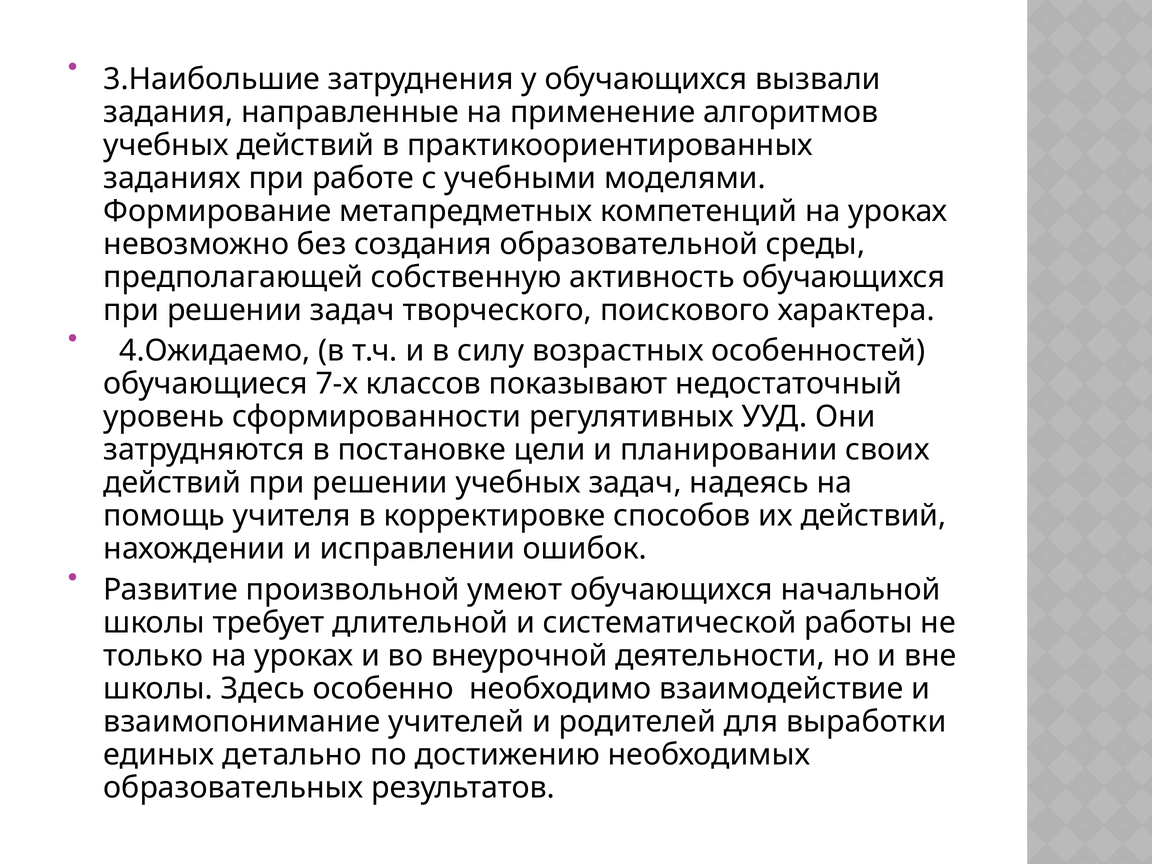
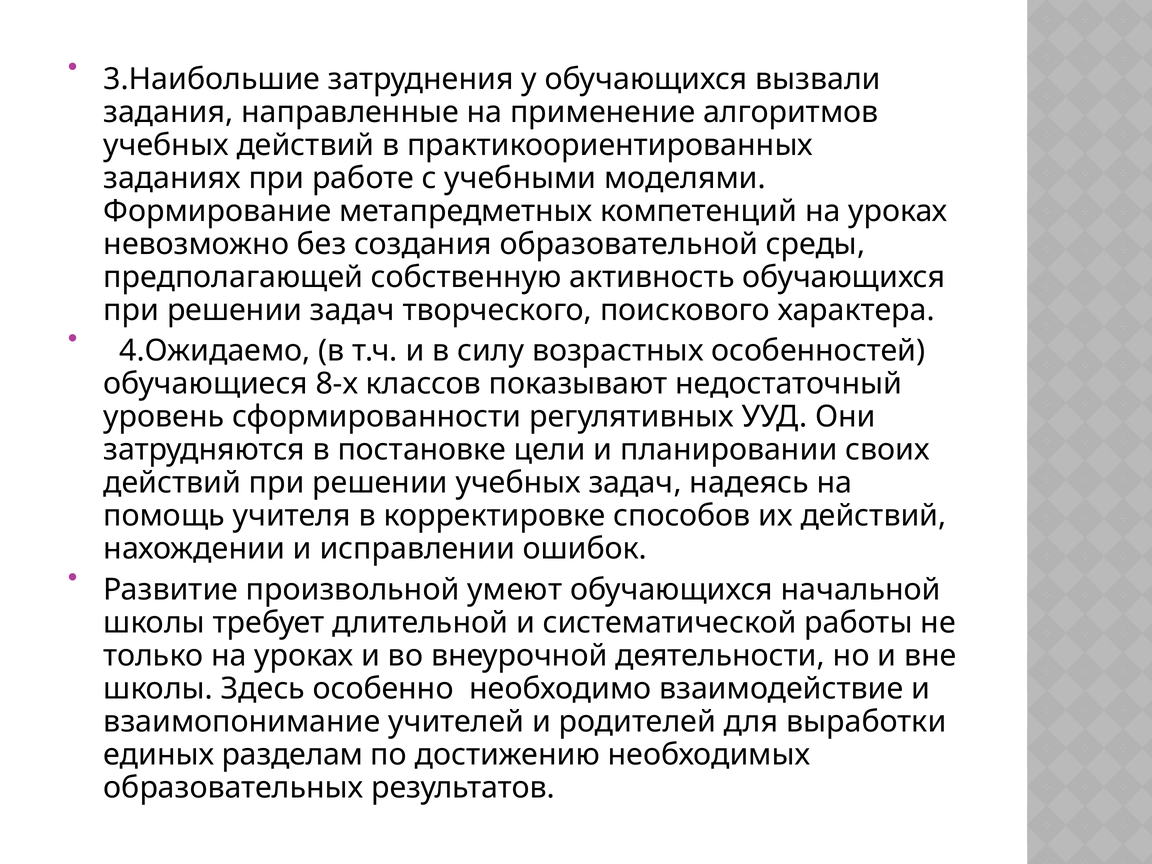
7-х: 7-х -> 8-х (337, 384)
детально: детально -> разделам (292, 755)
